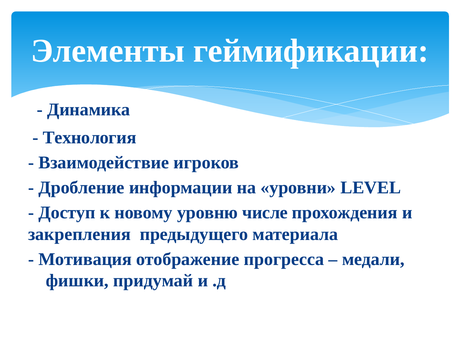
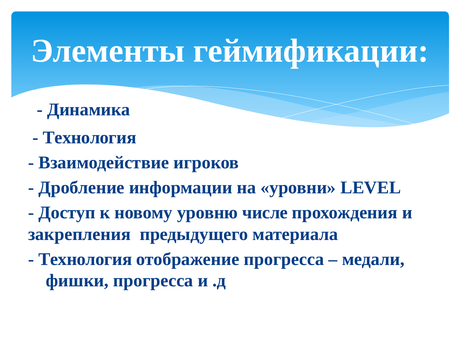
Мотивация: Мотивация -> Технология (85, 259)
фишки придумай: придумай -> прогресса (153, 281)
